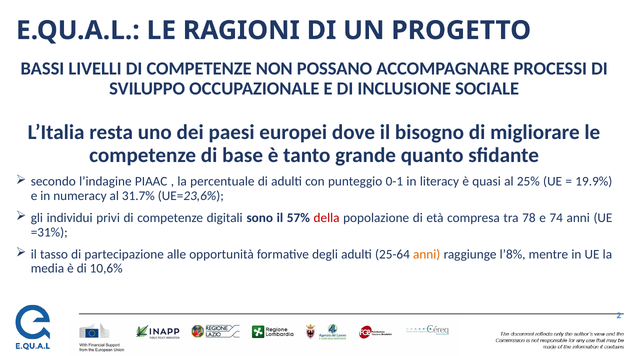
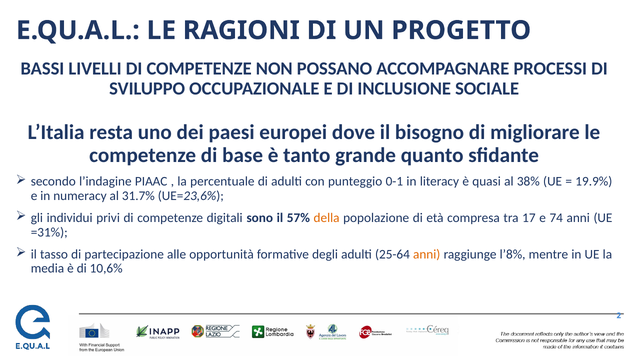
25%: 25% -> 38% (528, 182)
della colour: red -> orange (327, 218)
78: 78 -> 17 (529, 218)
